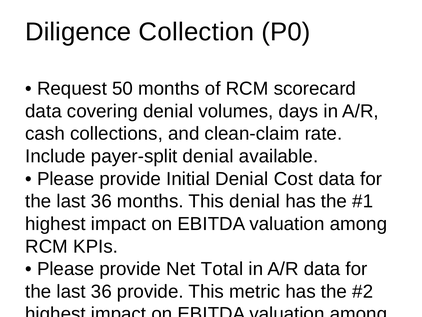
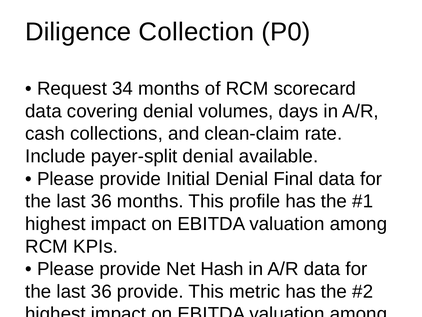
50: 50 -> 34 (123, 88)
Denial Cost: Cost -> Final (294, 179)
This denial: denial -> profile (255, 201)
Total: Total -> Hash (222, 269)
